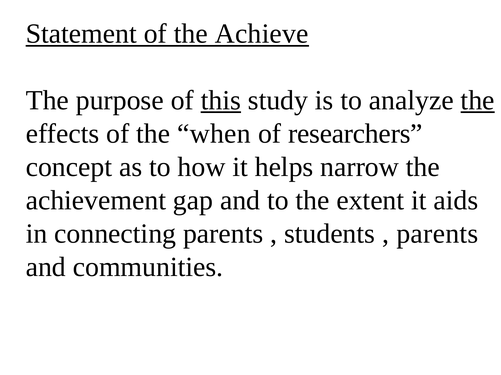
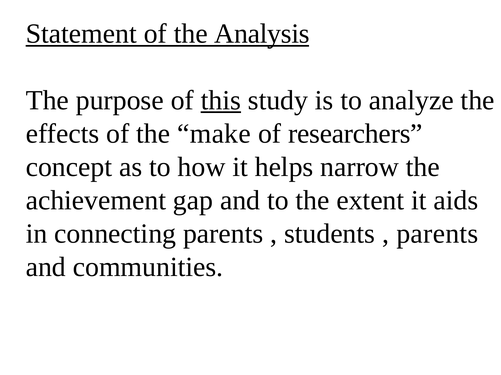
Achieve: Achieve -> Analysis (262, 34)
the underline: present -> none (478, 100)
when: when -> make (214, 134)
